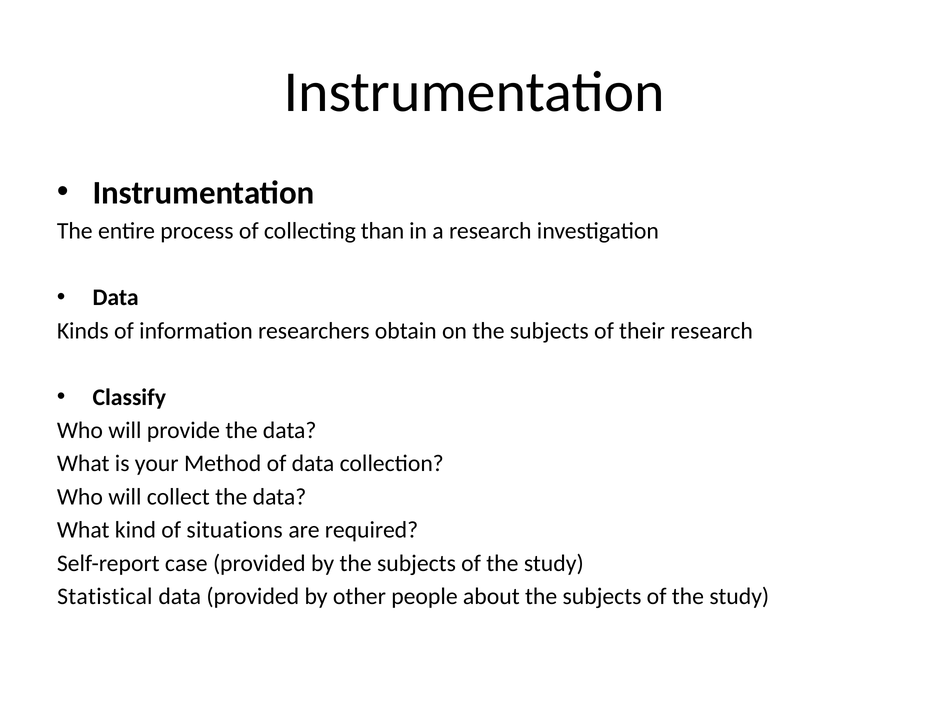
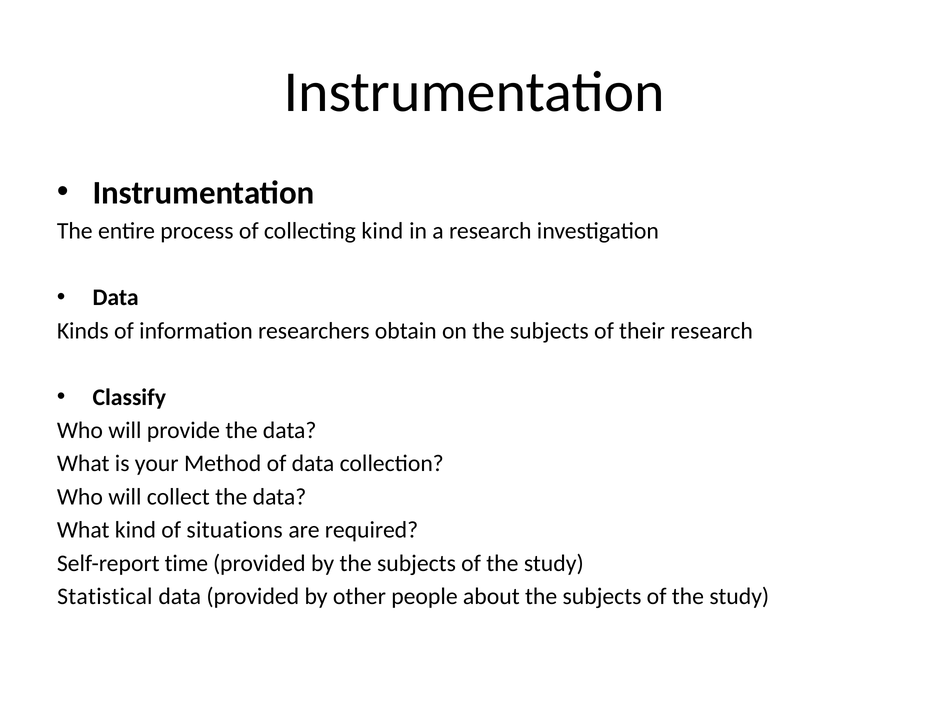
collecting than: than -> kind (382, 231)
case: case -> time (186, 563)
